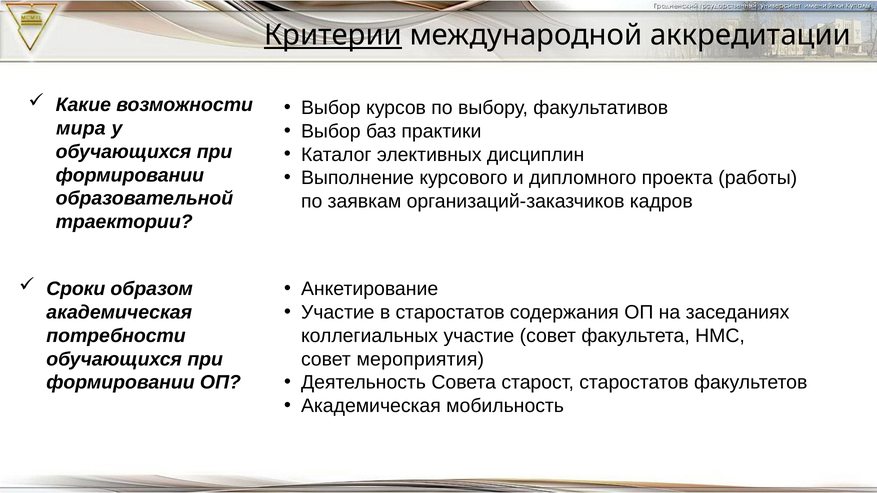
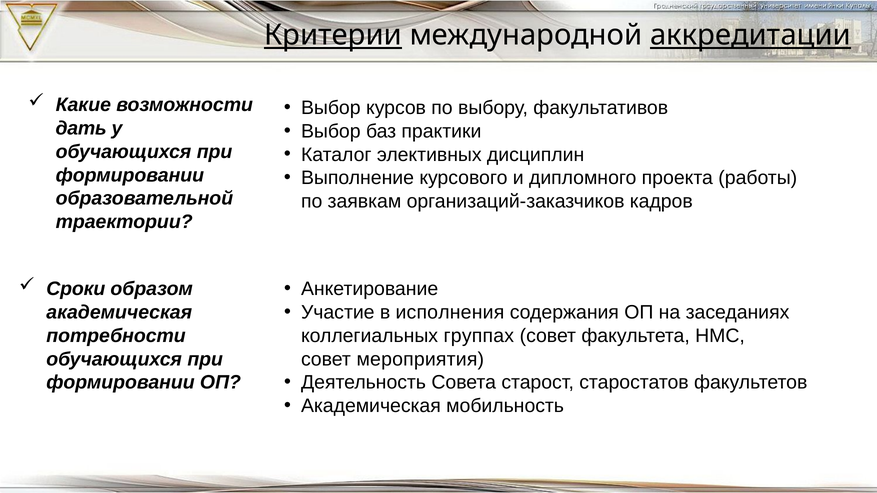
аккредитации underline: none -> present (751, 35)
мира: мира -> дать (81, 129)
в старостатов: старостатов -> исполнения (450, 313)
коллегиальных участие: участие -> группах (479, 336)
